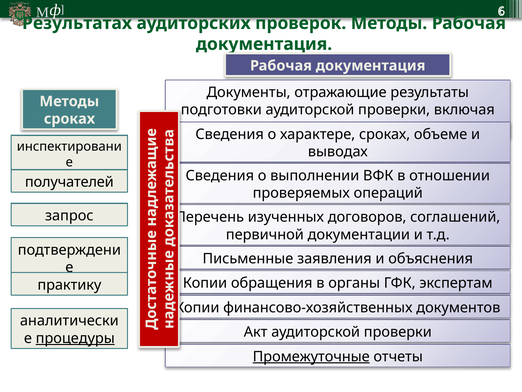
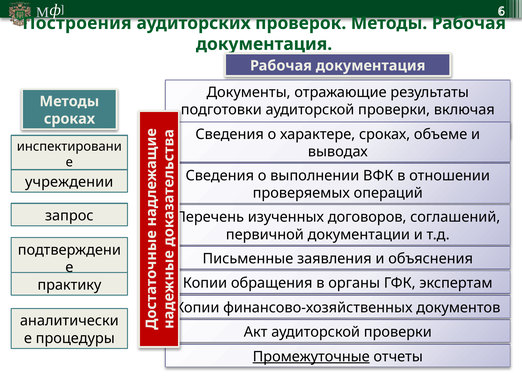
Результатах: Результатах -> Построения (77, 23)
получателей: получателей -> учреждении (69, 182)
процедуры underline: present -> none (75, 338)
